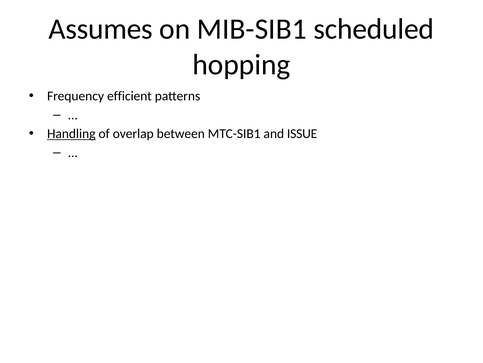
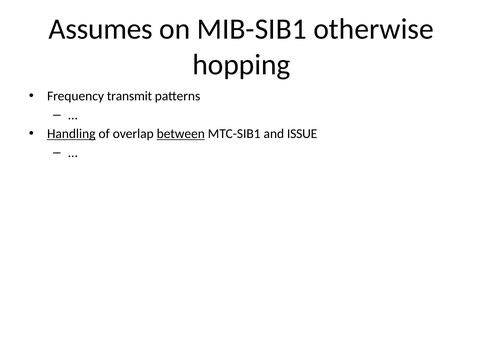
scheduled: scheduled -> otherwise (374, 29)
efficient: efficient -> transmit (130, 96)
between underline: none -> present (181, 134)
